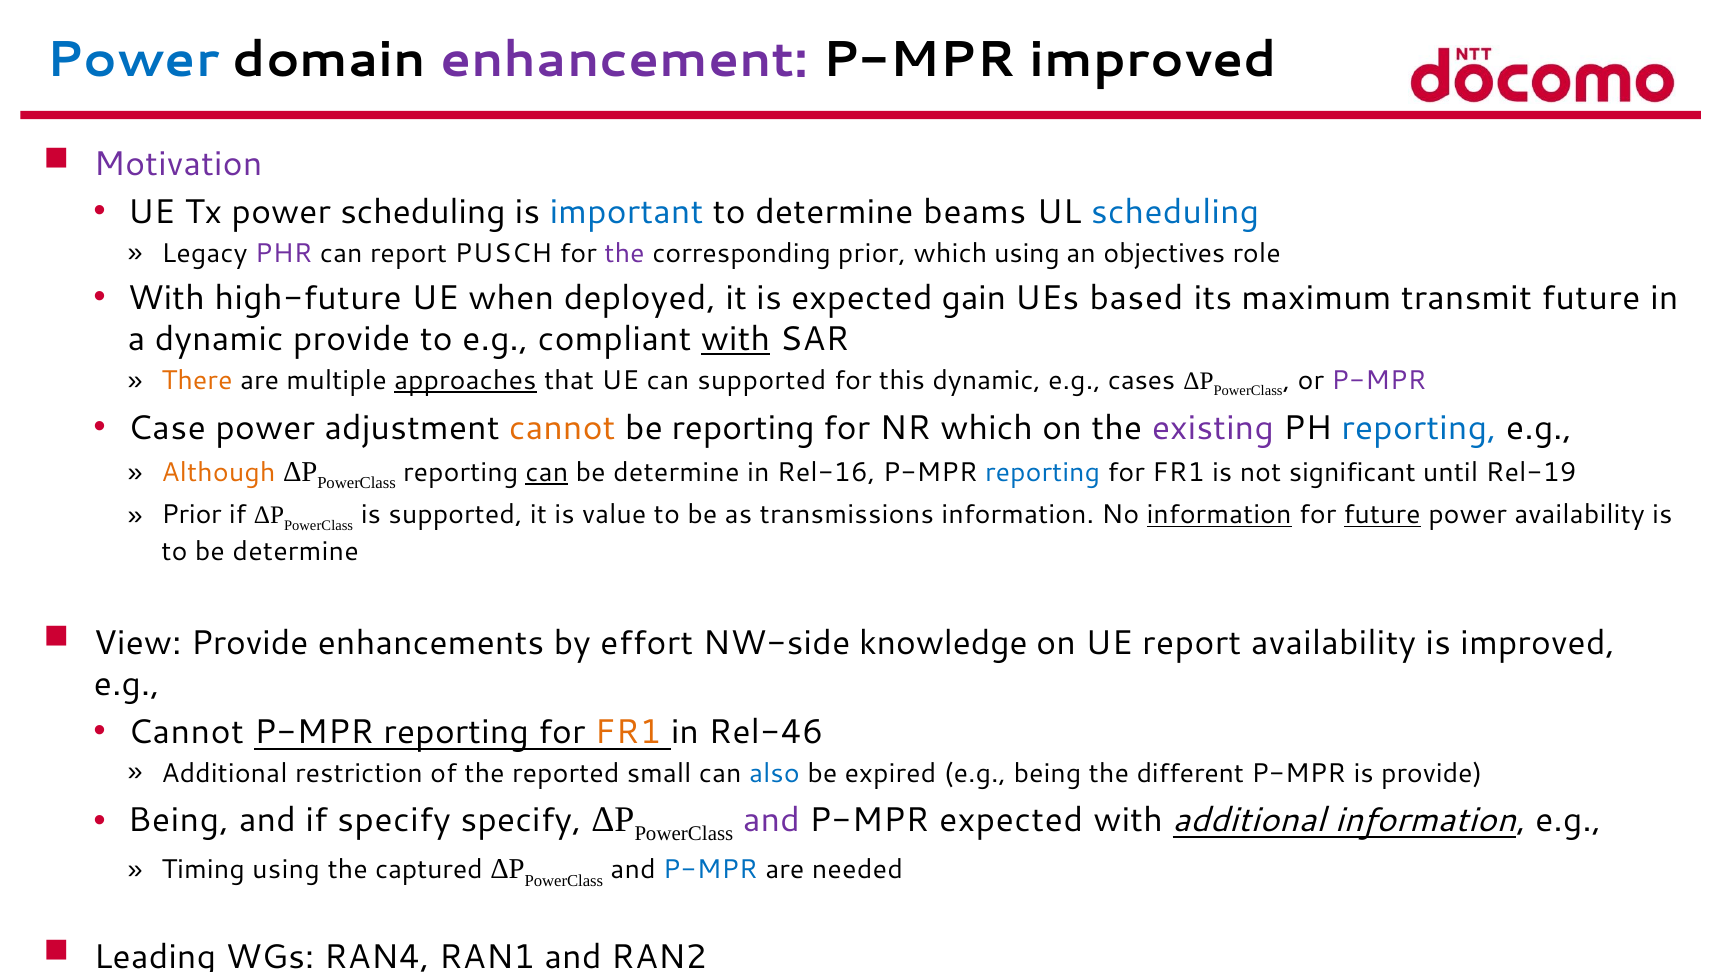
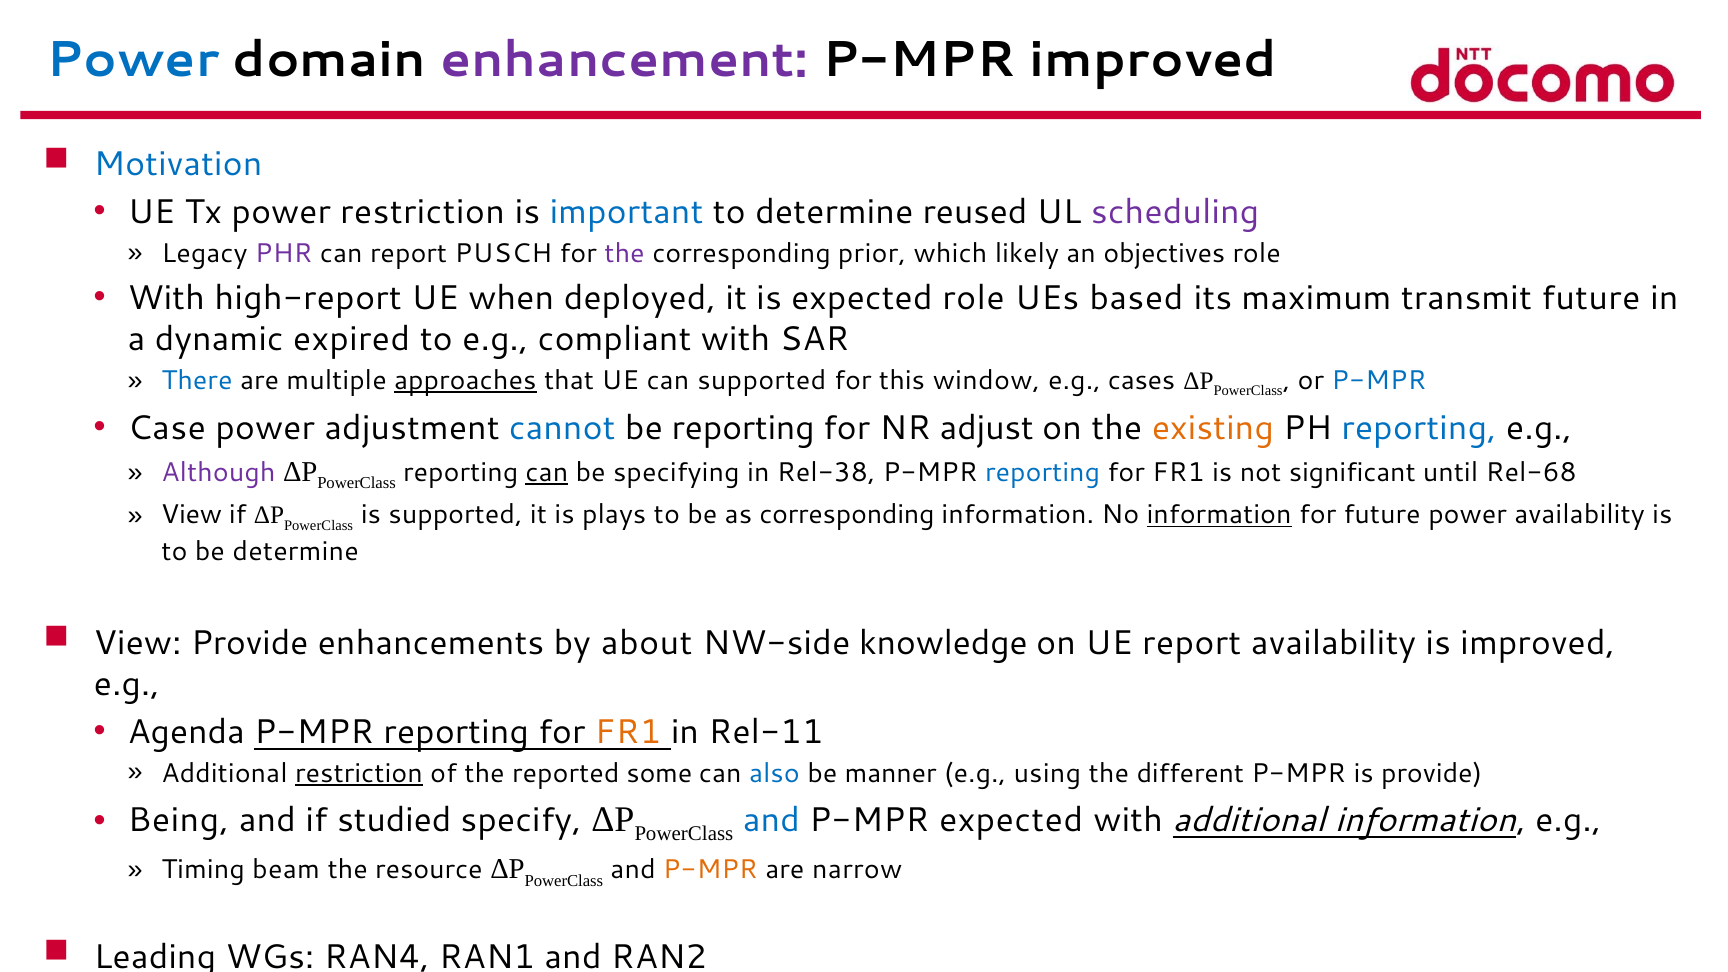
Motivation colour: purple -> blue (178, 164)
power scheduling: scheduling -> restriction (423, 212)
beams: beams -> reused (975, 212)
scheduling colour: blue -> purple (1175, 212)
which using: using -> likely (1027, 254)
high-future: high-future -> high-report (308, 298)
expected gain: gain -> role (974, 298)
dynamic provide: provide -> expired (352, 339)
with underline: present -> none (736, 339)
There colour: orange -> blue (197, 381)
this dynamic: dynamic -> window (987, 381)
P-MPR colour: purple -> blue (1379, 381)
cannot colour: orange -> blue (562, 428)
NR which: which -> adjust (987, 428)
existing colour: purple -> orange (1213, 428)
Although colour: orange -> purple (218, 472)
determine: determine -> specifying (676, 472)
Rel-16: Rel-16 -> Rel-38 (826, 472)
Rel-19: Rel-19 -> Rel-68 (1531, 472)
Prior: Prior -> View (192, 515)
value: value -> plays (614, 515)
as transmissions: transmissions -> corresponding (847, 515)
future underline: present -> none (1382, 515)
effort: effort -> about (647, 643)
Cannot: Cannot -> Agenda (186, 732)
Rel-46: Rel-46 -> Rel-11 (766, 732)
restriction underline: none -> present (359, 774)
small: small -> some (659, 774)
expired: expired -> manner (891, 774)
e.g being: being -> using (1047, 774)
if specify: specify -> studied (394, 820)
and colour: purple -> blue (771, 820)
Timing using: using -> beam (286, 870)
captured: captured -> resource (429, 870)
P-MPR colour: blue -> orange (710, 870)
needed: needed -> narrow (857, 870)
